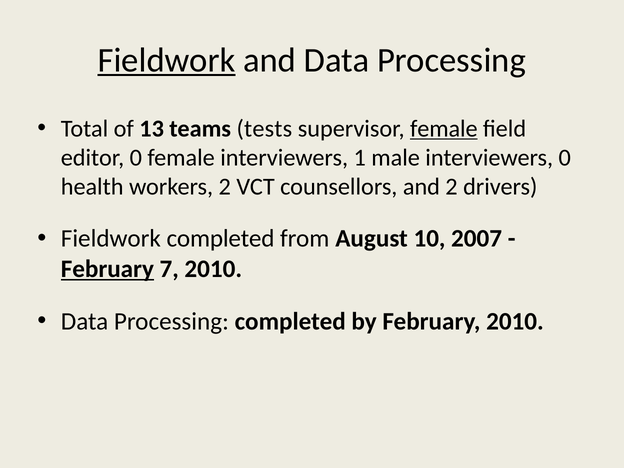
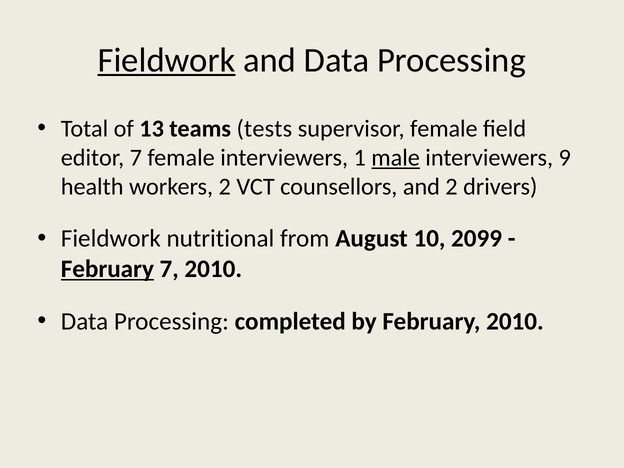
female underline: present -> none (444, 129)
editor 0: 0 -> 7 (136, 158)
male underline: none -> present (396, 158)
interviewers 0: 0 -> 9 (565, 158)
Fieldwork completed: completed -> nutritional (220, 239)
2007: 2007 -> 2099 (477, 239)
